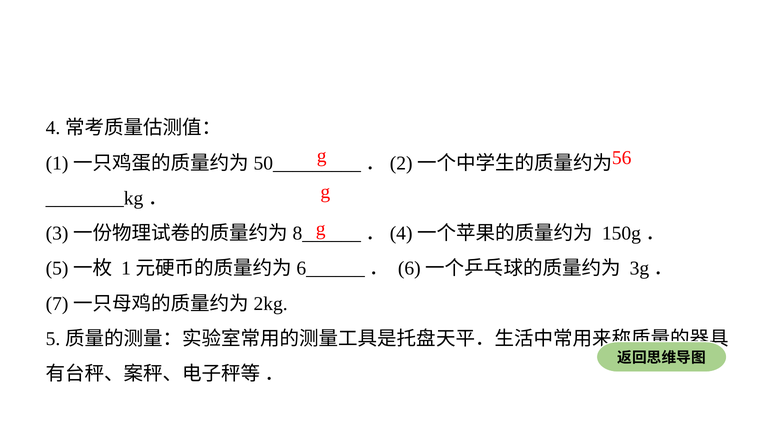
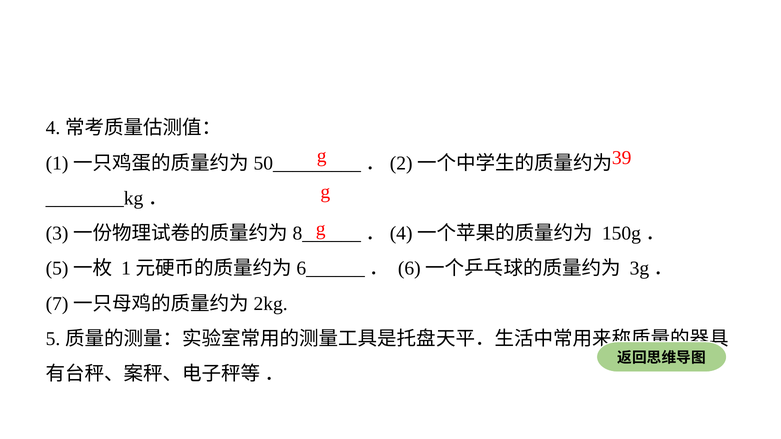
56: 56 -> 39 (622, 158)
